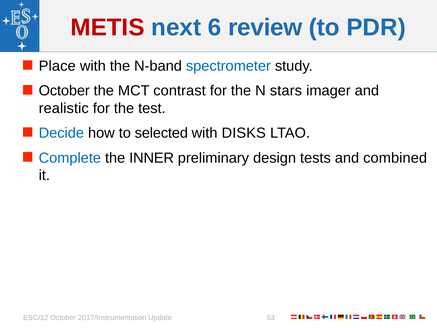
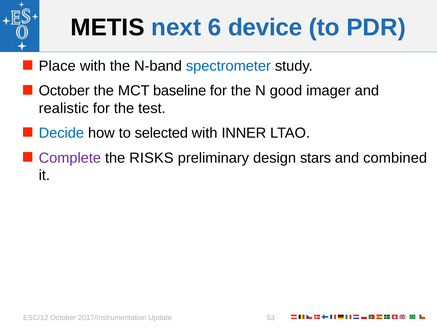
METIS colour: red -> black (108, 27)
review: review -> device (265, 27)
contrast: contrast -> baseline (180, 91)
stars: stars -> good (286, 91)
DISKS: DISKS -> INNER (244, 133)
Complete colour: blue -> purple (70, 158)
INNER: INNER -> RISKS (151, 158)
tests: tests -> stars (316, 158)
